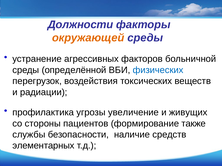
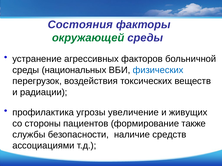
Должности: Должности -> Состояния (80, 25)
окружающей colour: orange -> green (88, 38)
определённой: определённой -> национальных (74, 70)
элементарных: элементарных -> ассоциациями (43, 146)
